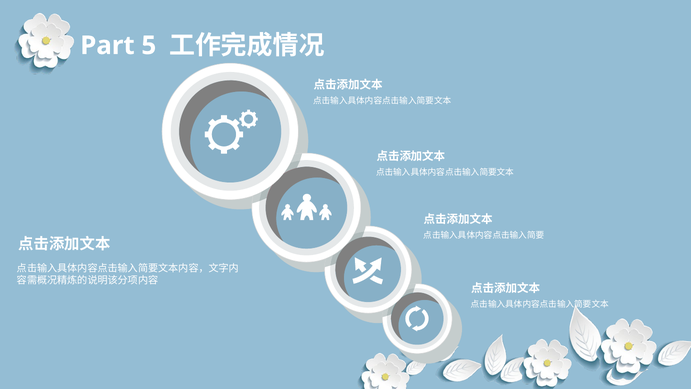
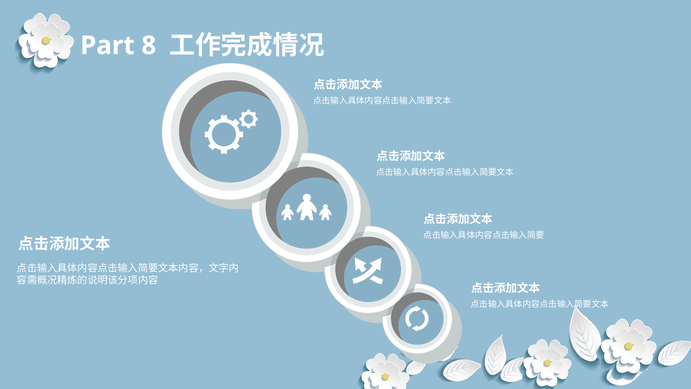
5: 5 -> 8 (149, 45)
